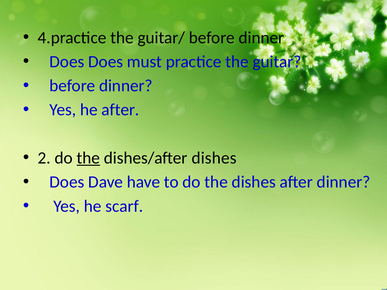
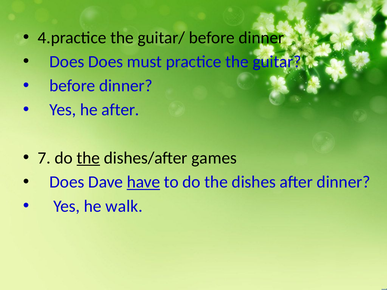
2: 2 -> 7 (44, 158)
dishes/after dishes: dishes -> games (214, 158)
have underline: none -> present (143, 182)
scarf: scarf -> walk (124, 206)
